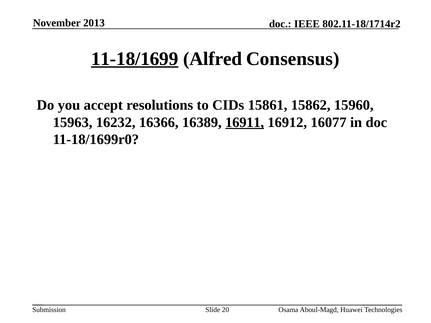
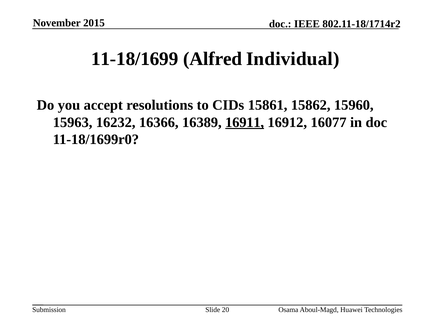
2013: 2013 -> 2015 (94, 23)
11-18/1699 underline: present -> none (135, 59)
Consensus: Consensus -> Individual (293, 59)
